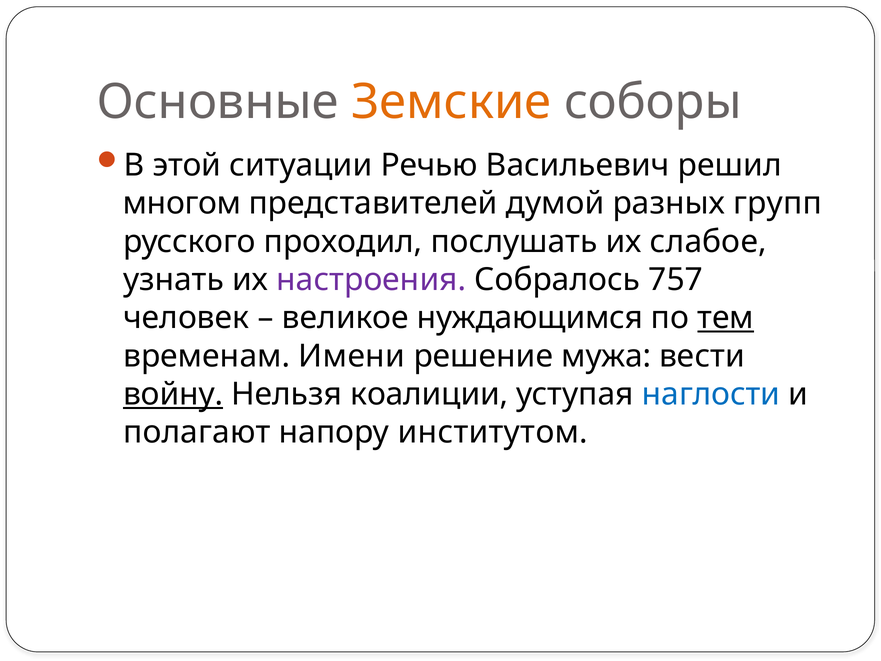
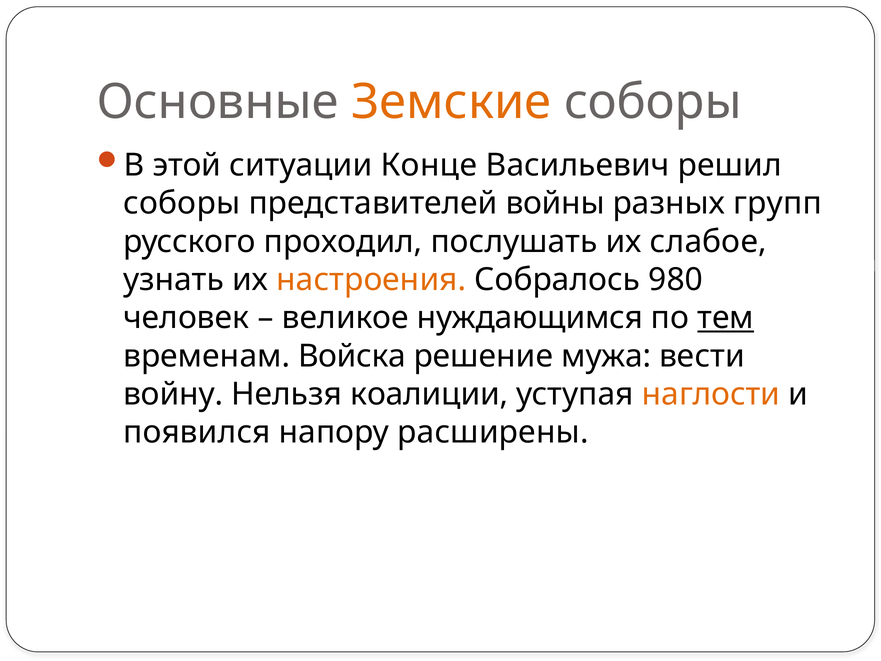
Речью: Речью -> Конце (429, 165)
многом: многом -> соборы (182, 203)
думой: думой -> войны (555, 203)
настроения colour: purple -> orange (371, 280)
757: 757 -> 980 (676, 280)
Имени: Имени -> Войска (352, 356)
войну underline: present -> none (173, 394)
наглости colour: blue -> orange (711, 394)
полагают: полагают -> появился (197, 432)
институтом: институтом -> расширены (493, 432)
